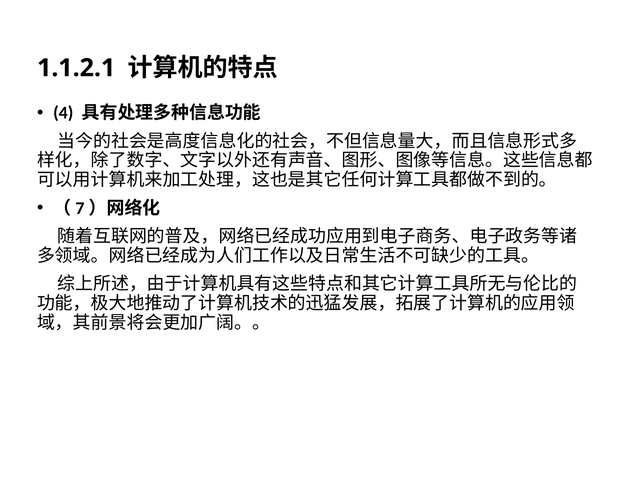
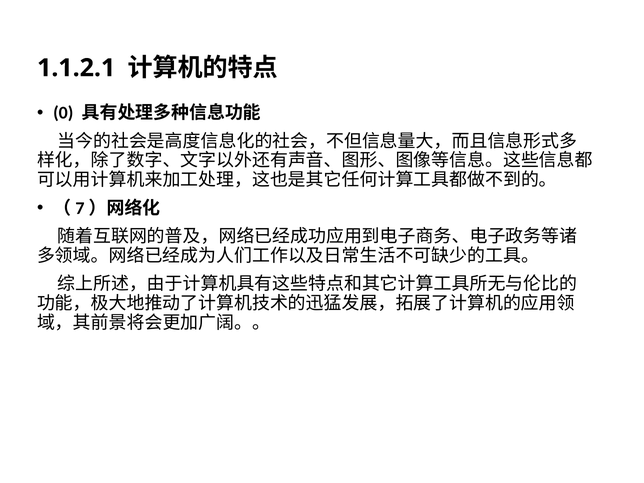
4: 4 -> 0 (63, 113)
